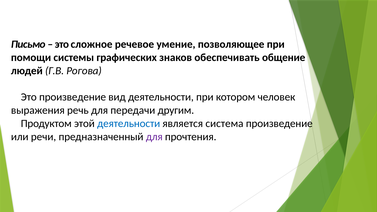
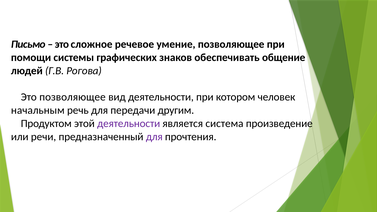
Это произведение: произведение -> позволяющее (72, 97)
выражения: выражения -> начальным (38, 110)
деятельности colour: blue -> purple (129, 123)
